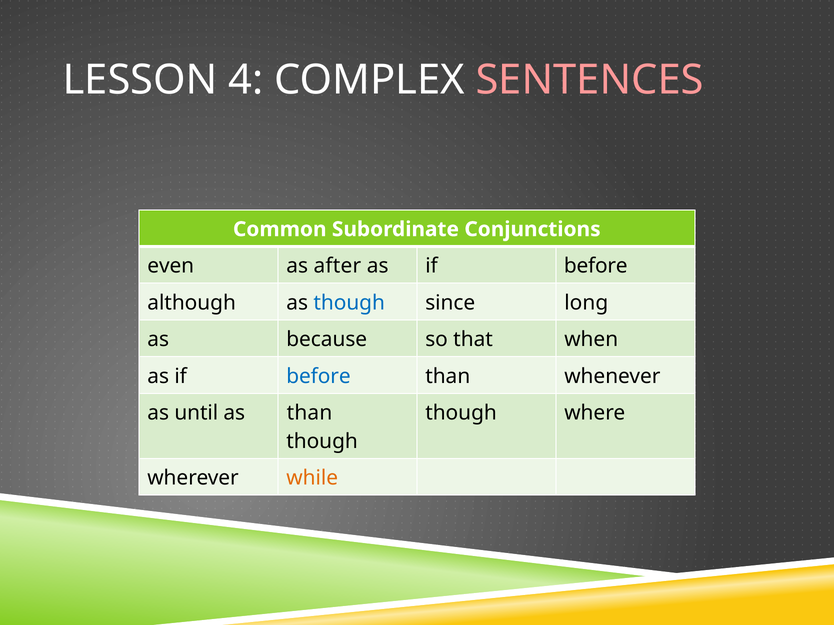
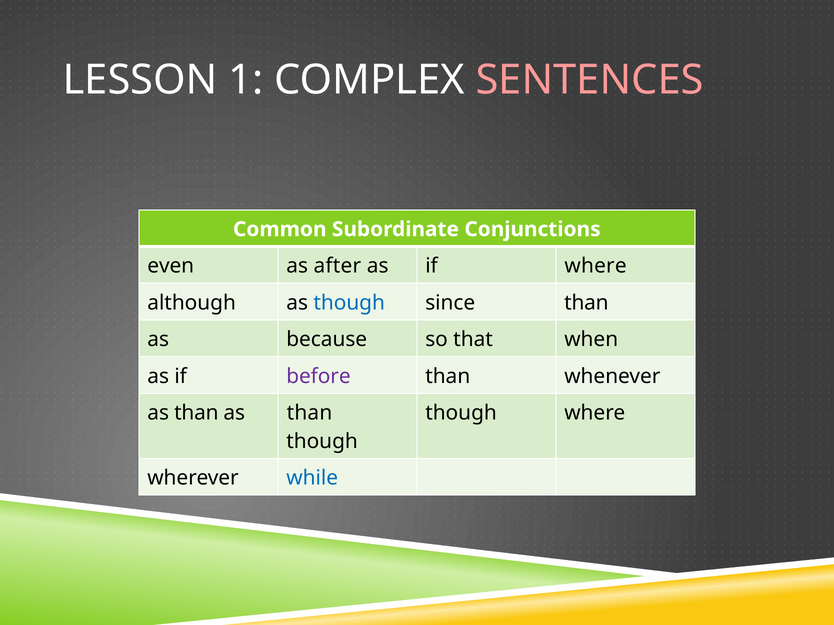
4: 4 -> 1 (246, 80)
before: before -> where (596, 266)
since long: long -> than (586, 303)
before colour: blue -> purple (318, 376)
until: until -> than (196, 413)
while colour: orange -> blue (312, 478)
